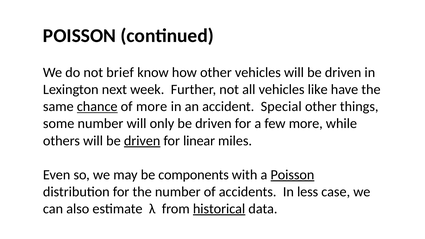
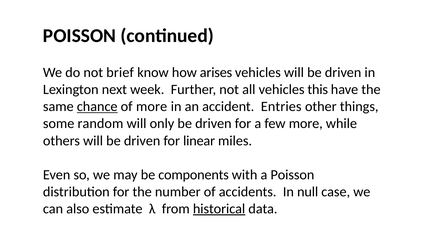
how other: other -> arises (216, 73)
like: like -> this (318, 90)
Special: Special -> Entries (281, 107)
some number: number -> random (100, 124)
driven underline: present -> none (142, 141)
Poisson underline: present -> none (292, 175)
less: less -> null (308, 192)
